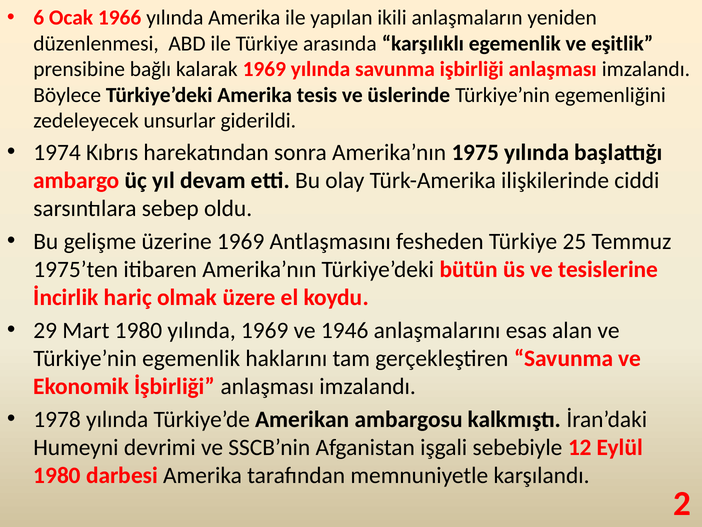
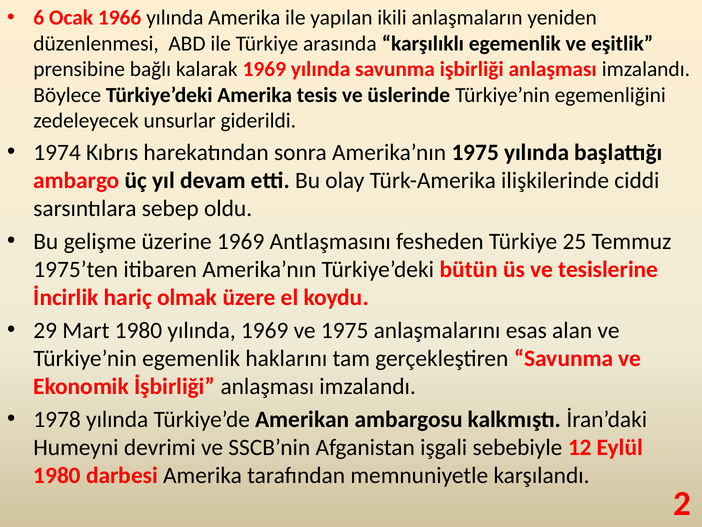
ve 1946: 1946 -> 1975 (345, 330)
